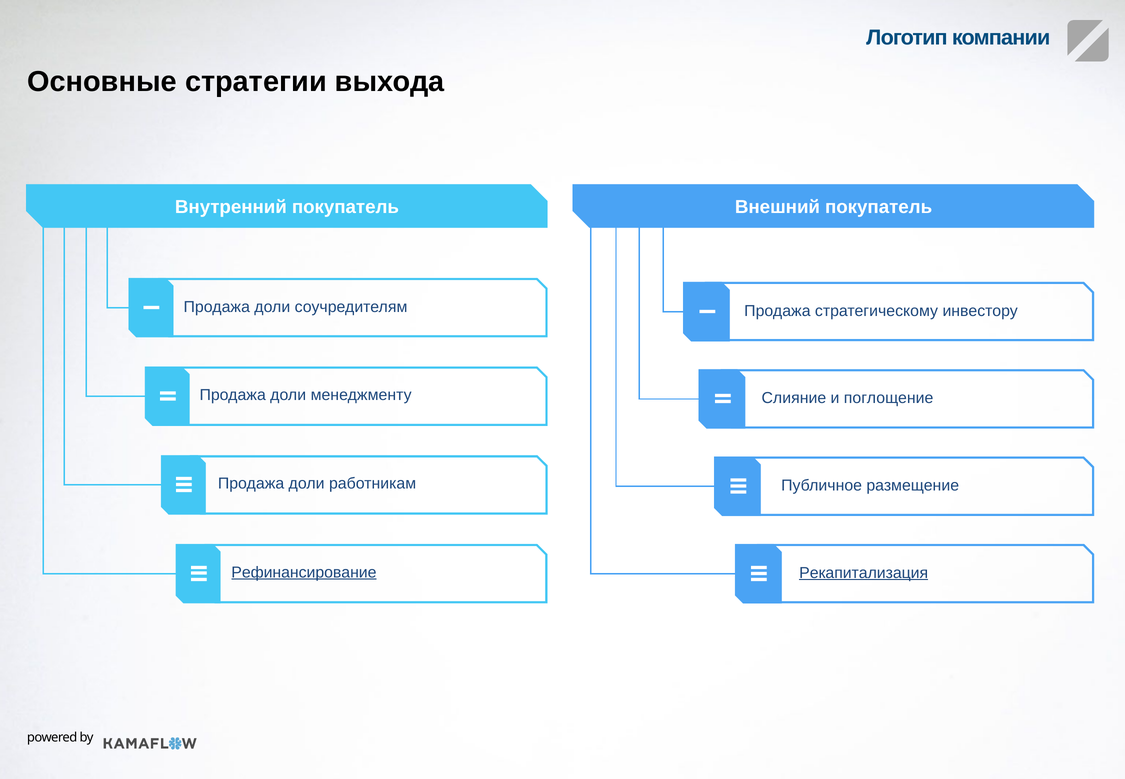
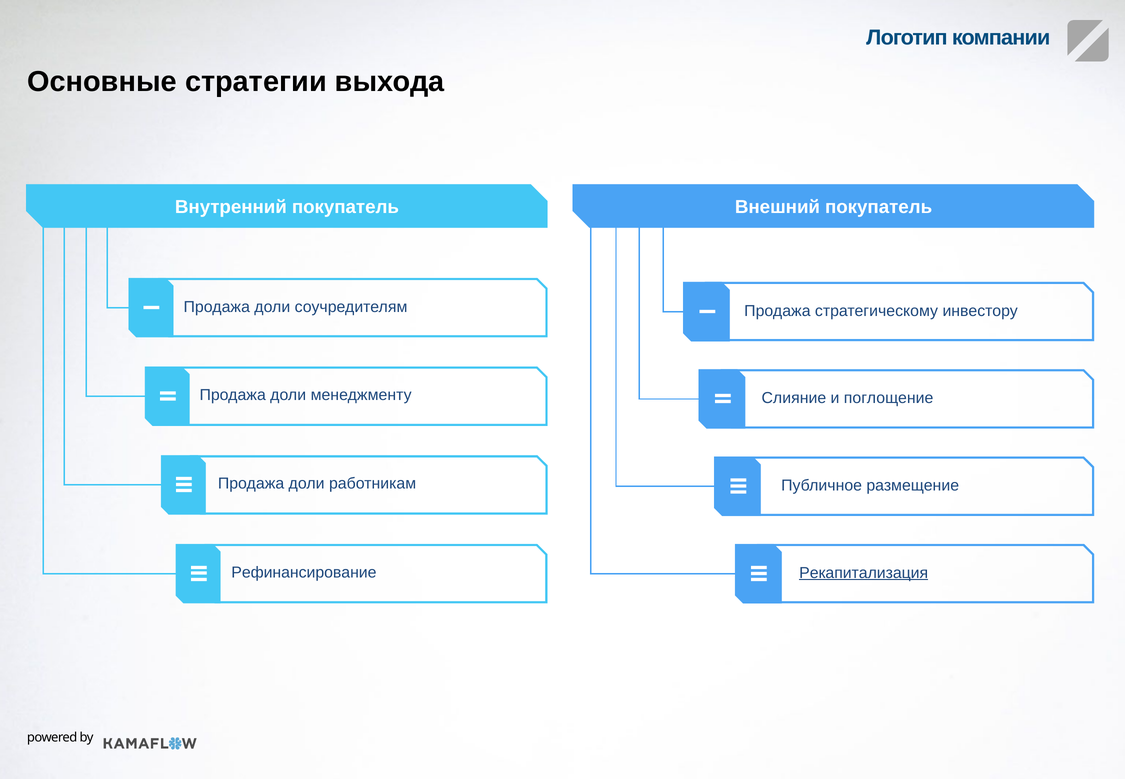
Рефинансирование underline: present -> none (304, 572)
